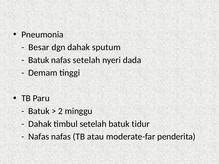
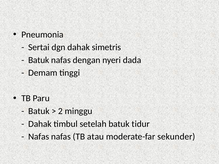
Besar: Besar -> Sertai (39, 47)
sputum: sputum -> simetris (106, 47)
nafas setelah: setelah -> dengan (87, 60)
penderita: penderita -> sekunder (176, 137)
